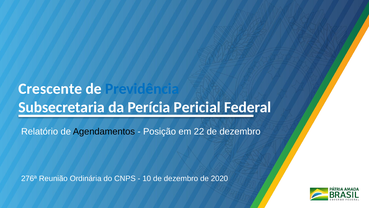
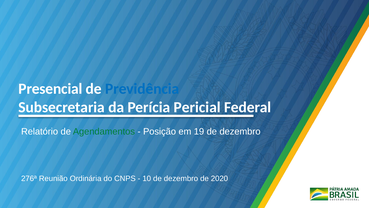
Crescente: Crescente -> Presencial (50, 89)
Agendamentos colour: black -> green (104, 131)
22: 22 -> 19 (199, 131)
